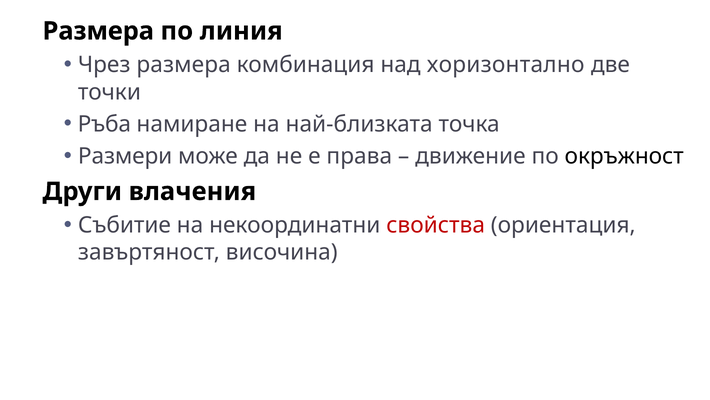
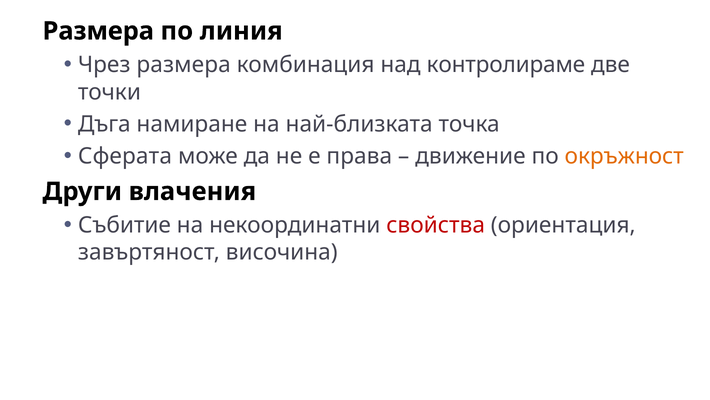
хоризонтално: хоризонтално -> контролираме (506, 65)
Ръба: Ръба -> Дъга (104, 124)
Размери: Размери -> Сферата (125, 156)
окръжност colour: black -> orange (624, 156)
